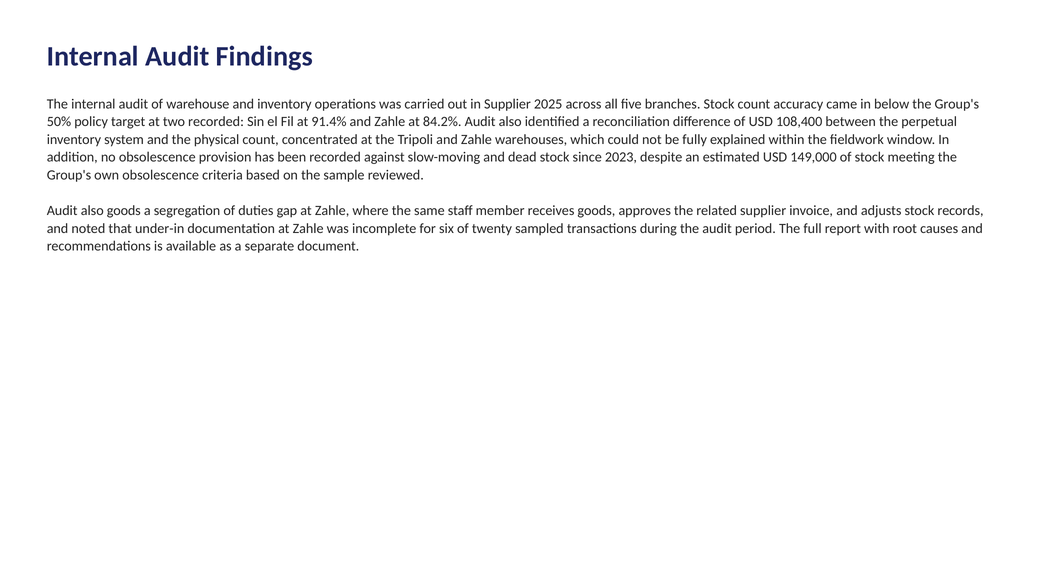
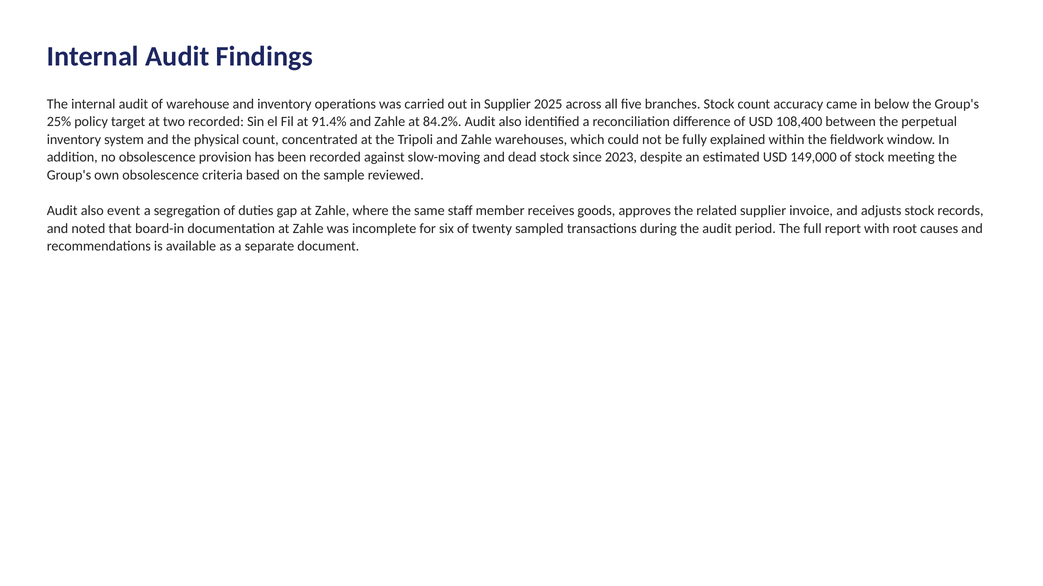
50%: 50% -> 25% (59, 122)
also goods: goods -> event (124, 211)
under-in: under-in -> board-in (160, 229)
